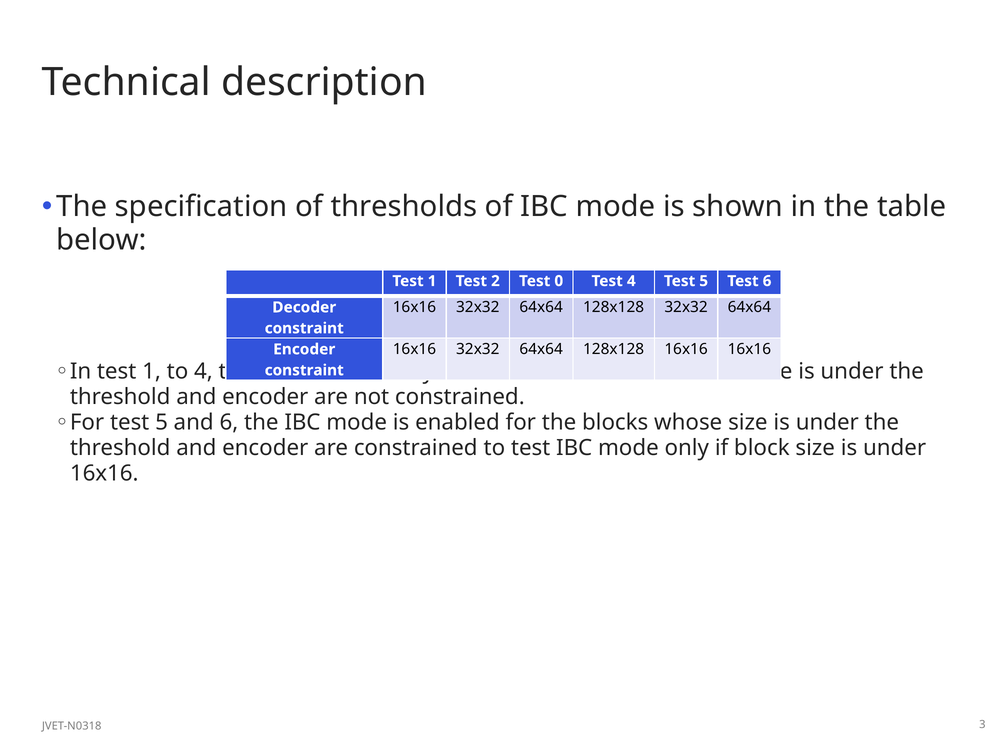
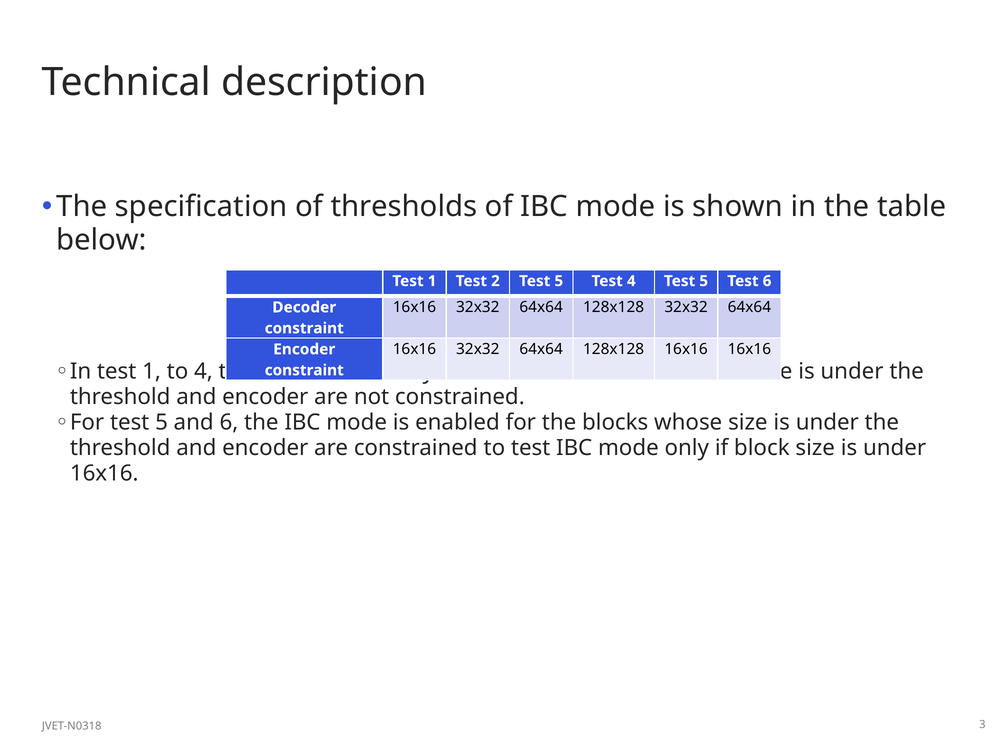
2 Test 0: 0 -> 5 (559, 281)
